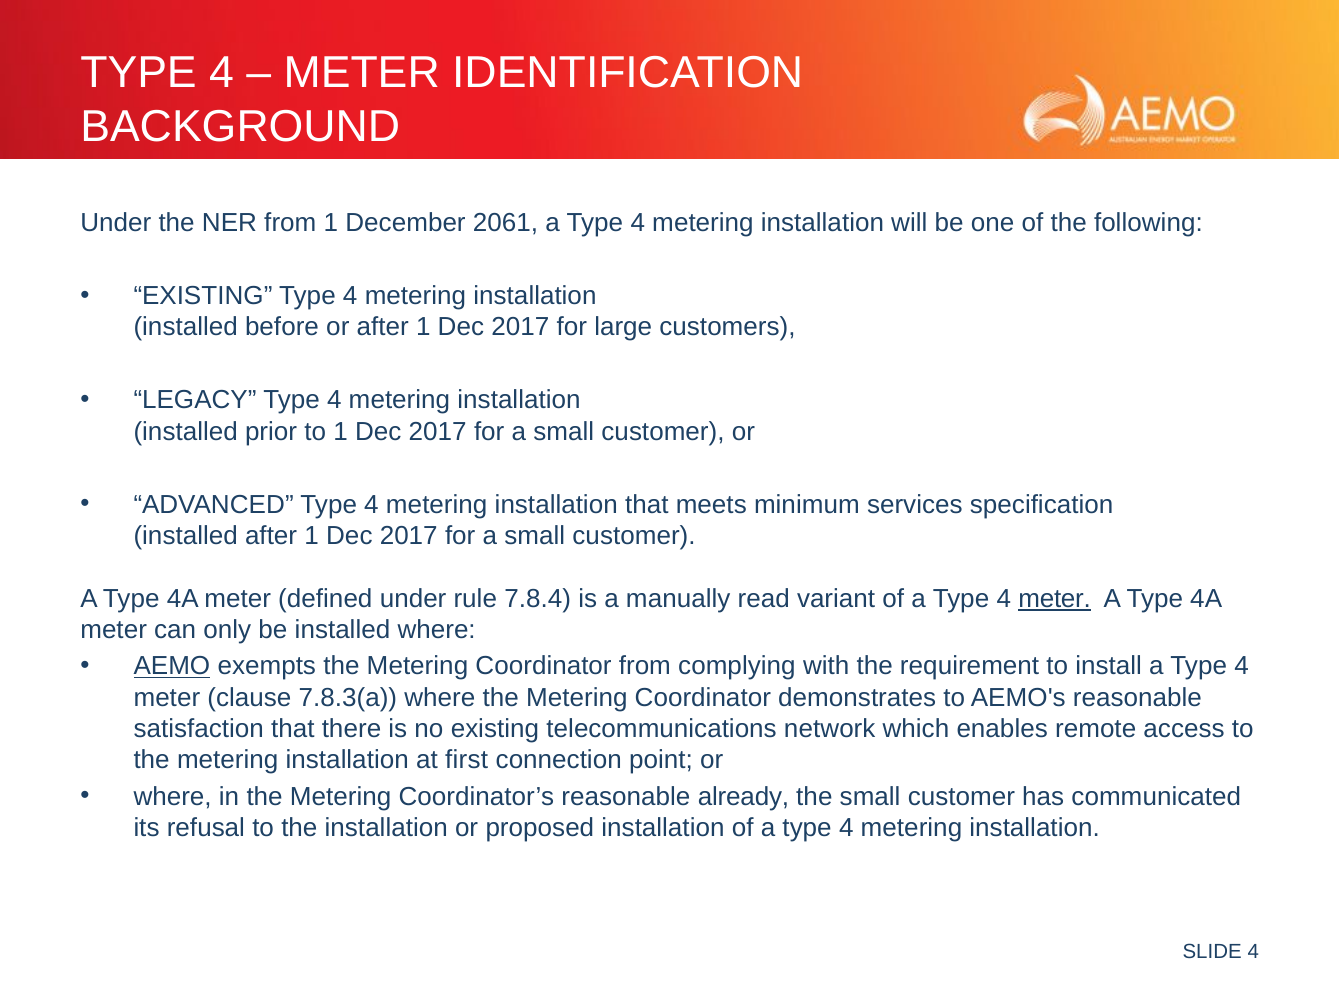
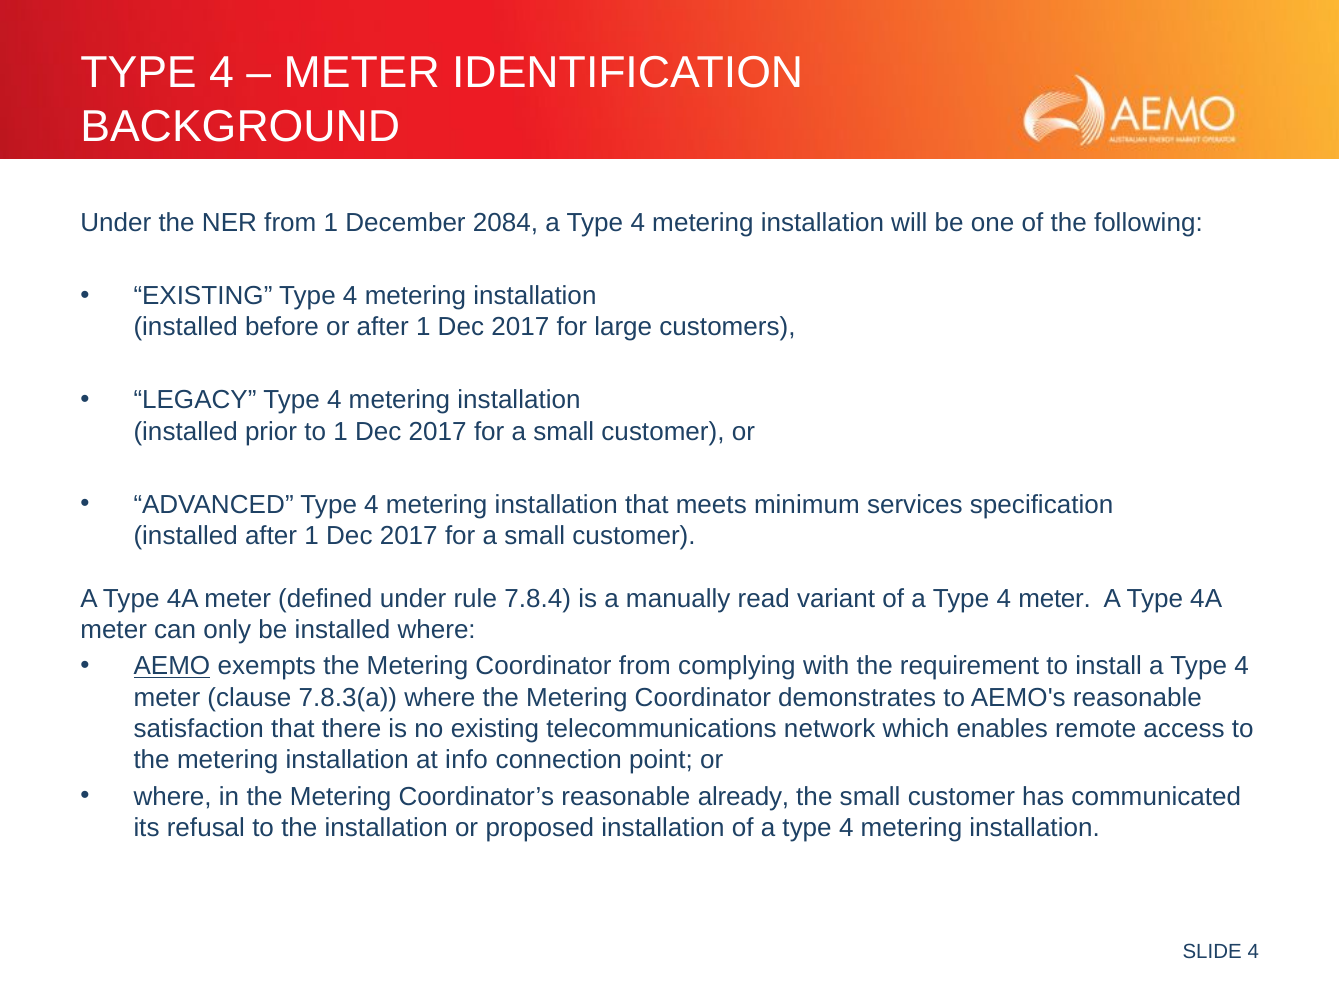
2061: 2061 -> 2084 (506, 223)
meter underline: present -> none (1055, 598)
first: first -> info (467, 760)
